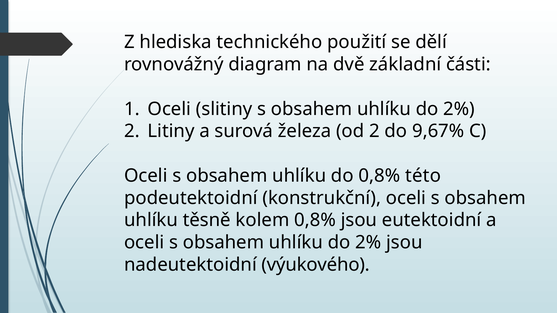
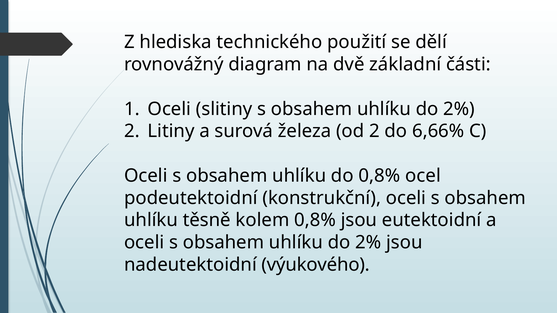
9,67%: 9,67% -> 6,66% (438, 131)
této: této -> ocel (423, 176)
